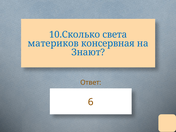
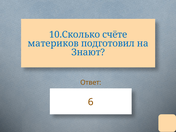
света: света -> счёте (115, 35)
консервная: консервная -> подготовил (108, 43)
